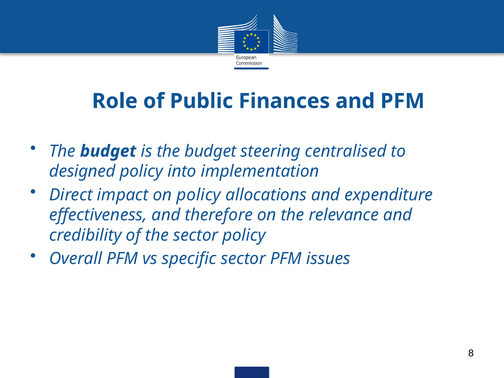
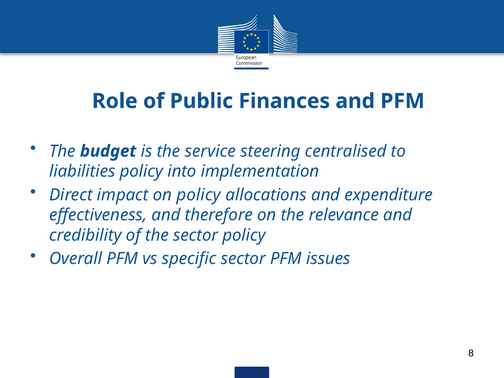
is the budget: budget -> service (210, 151)
designed: designed -> liabilities (82, 171)
